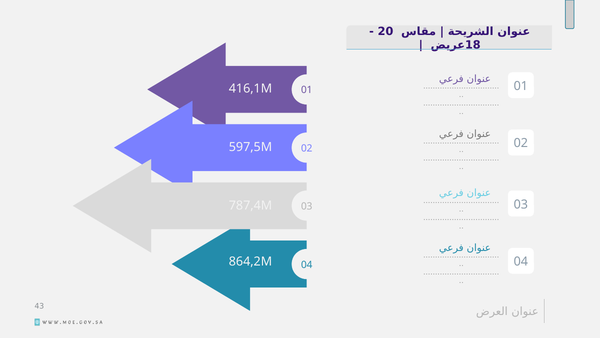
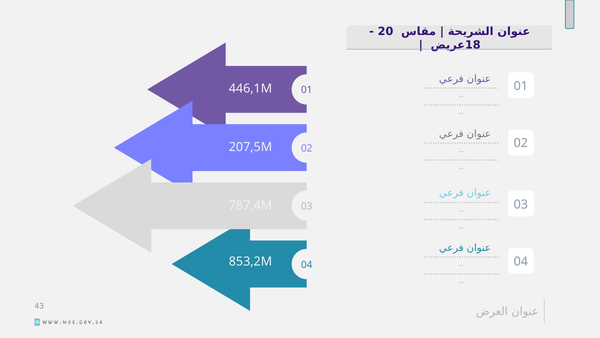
416,1M: 416,1M -> 446,1M (250, 89)
597,5M: 597,5M -> 207,5M (250, 147)
864,2M: 864,2M -> 853,2M (250, 261)
